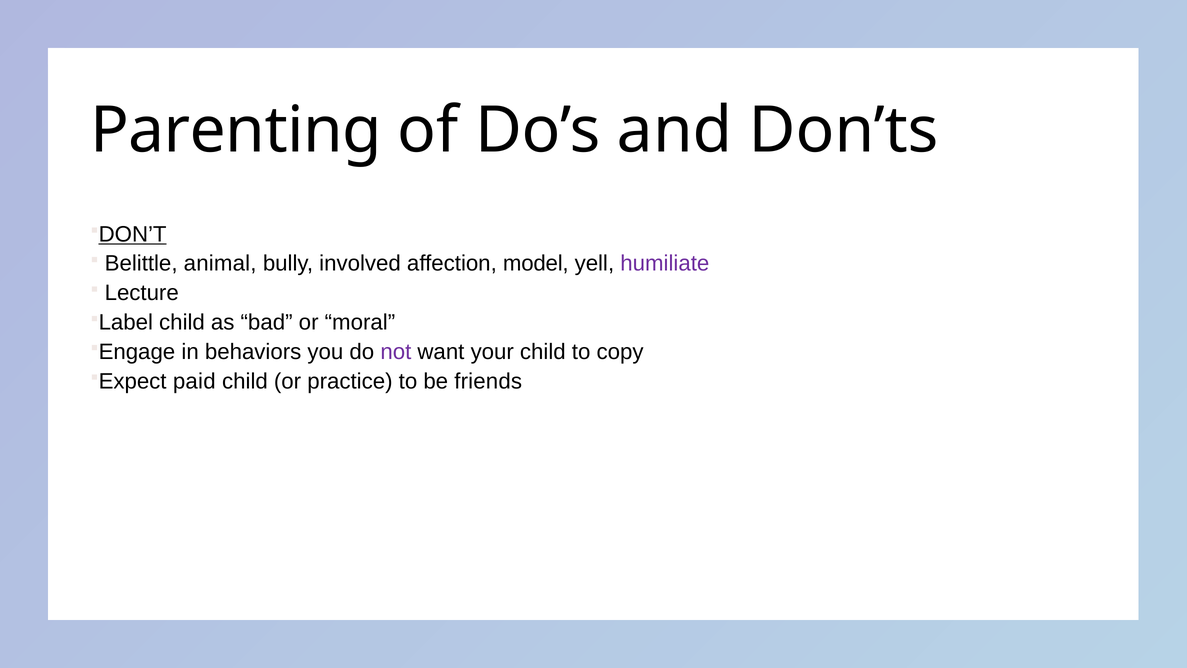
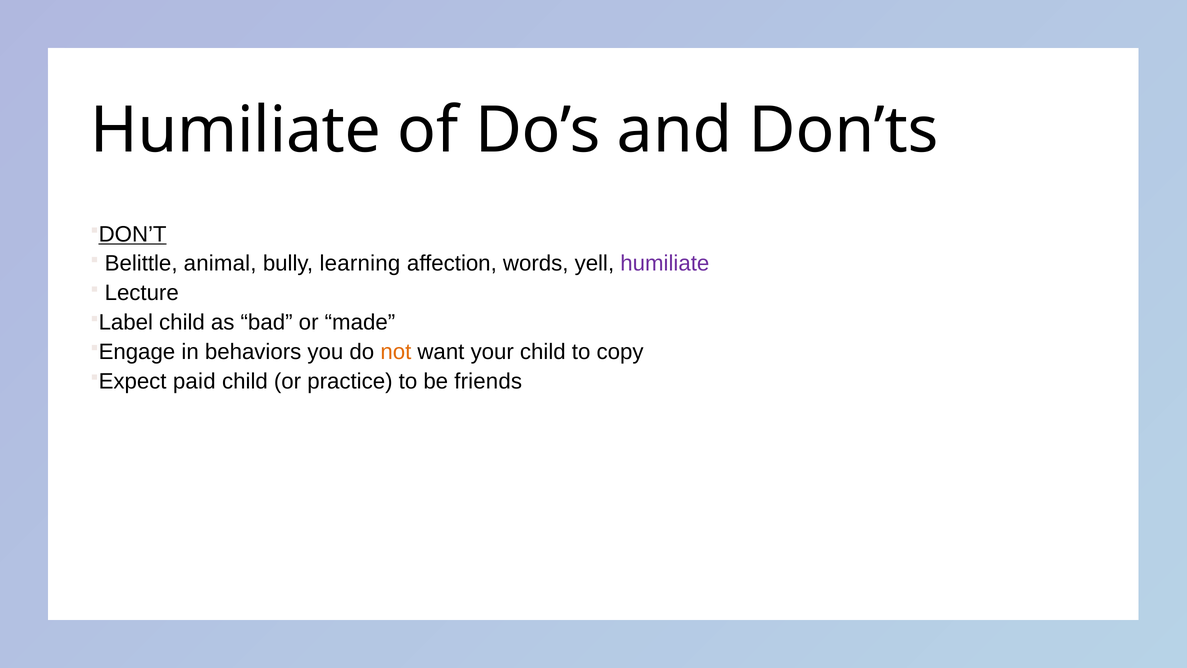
Parenting: Parenting -> Humiliate (236, 130)
involved: involved -> learning (360, 264)
model: model -> words (536, 264)
moral: moral -> made (360, 322)
not colour: purple -> orange (396, 352)
